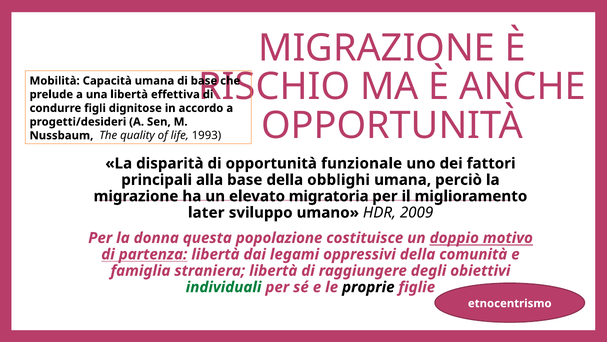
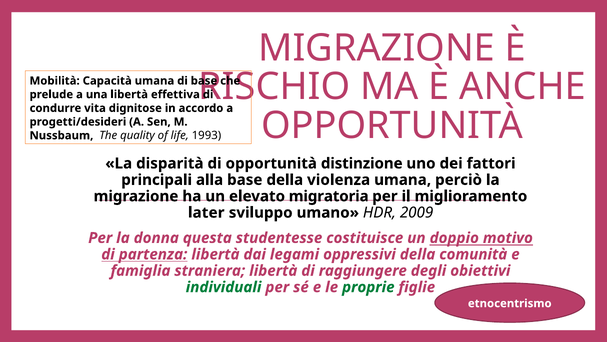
figli: figli -> vita (95, 108)
funzionale: funzionale -> distinzione (362, 163)
obblighi: obblighi -> violenza (339, 180)
popolazione: popolazione -> studentesse (279, 238)
proprie colour: black -> green (368, 287)
